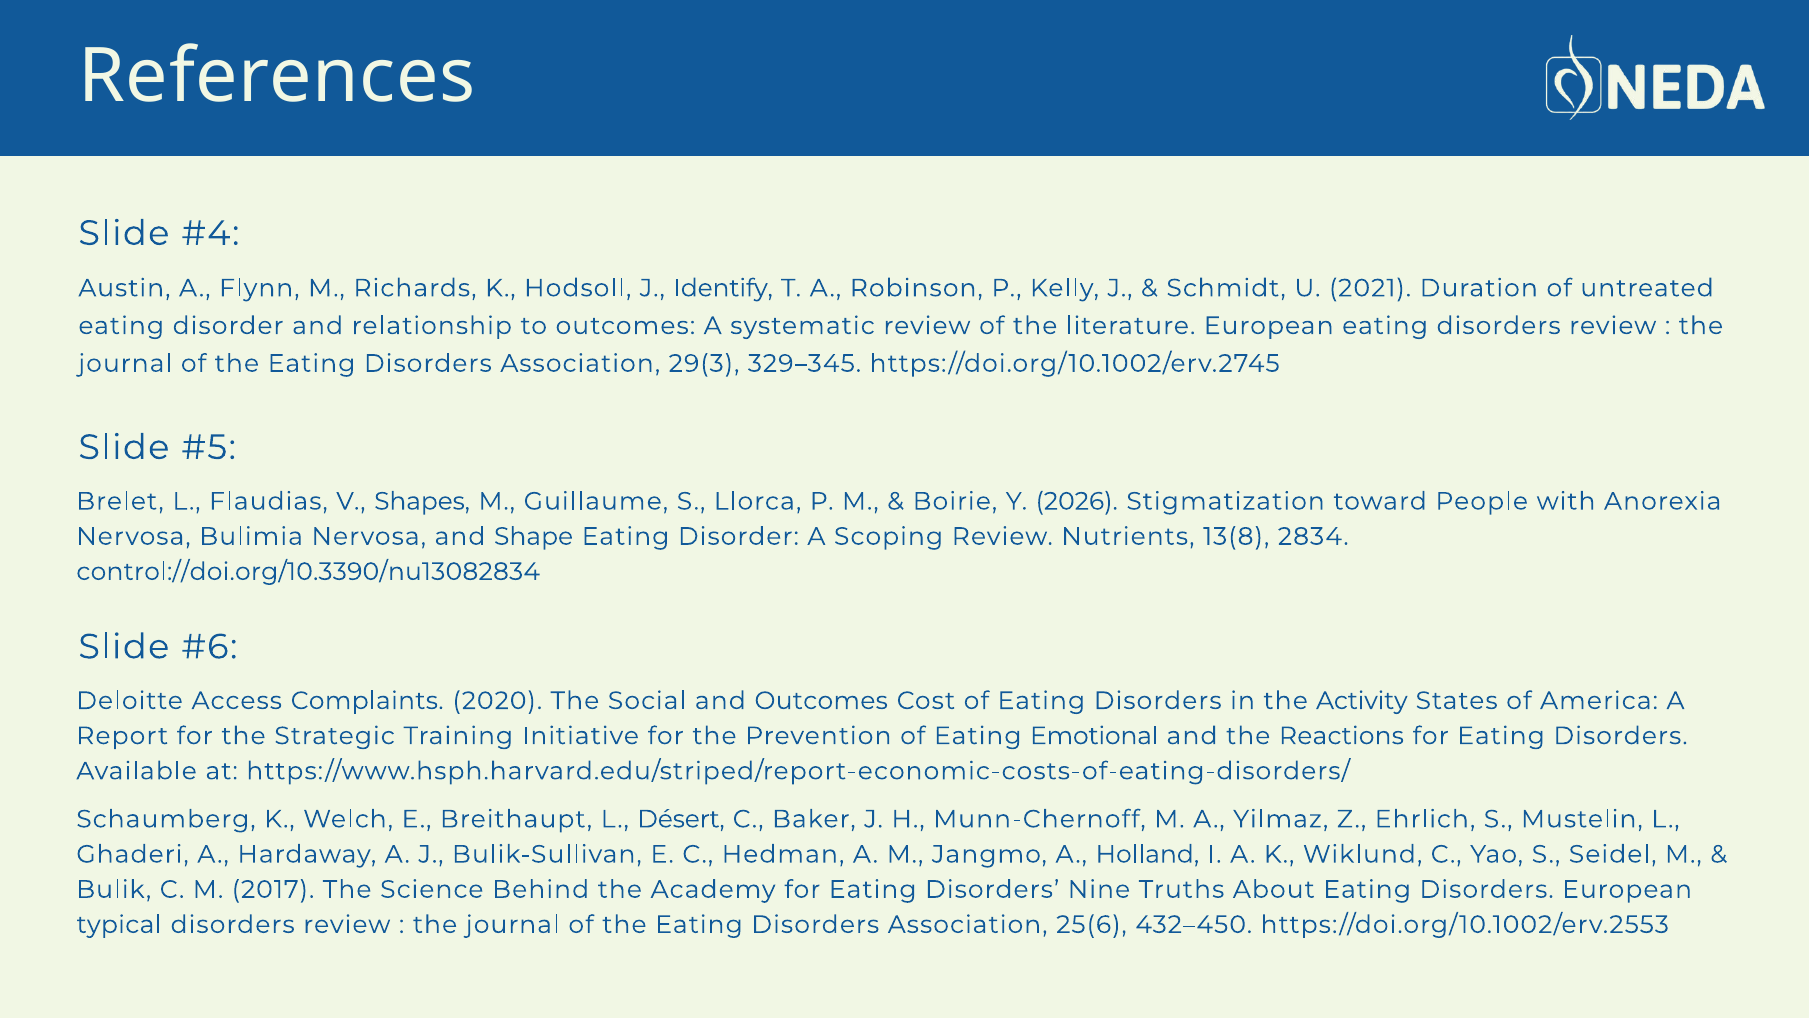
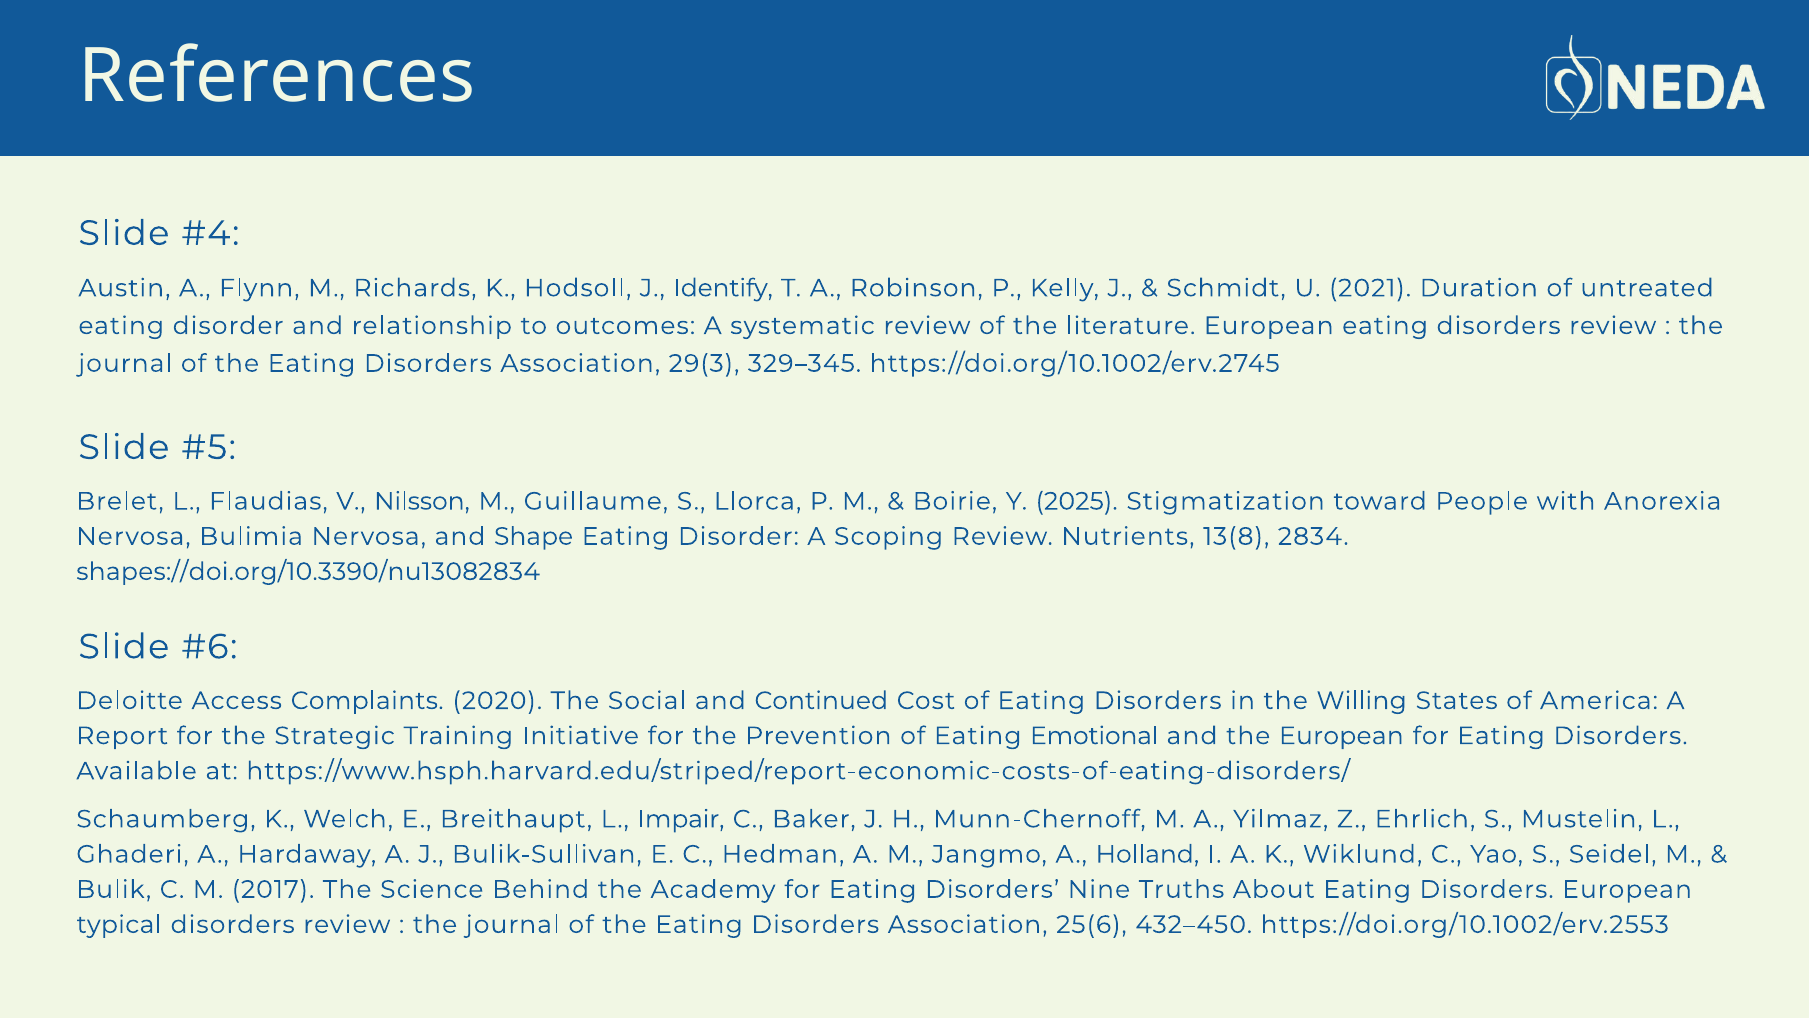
Shapes: Shapes -> Nilsson (422, 501)
2026: 2026 -> 2025 (1077, 501)
control://doi.org/10.3390/nu13082834: control://doi.org/10.3390/nu13082834 -> shapes://doi.org/10.3390/nu13082834 (308, 571)
and Outcomes: Outcomes -> Continued (821, 700)
Activity: Activity -> Willing (1362, 700)
the Reactions: Reactions -> European (1341, 736)
Désert: Désert -> Impair (681, 819)
